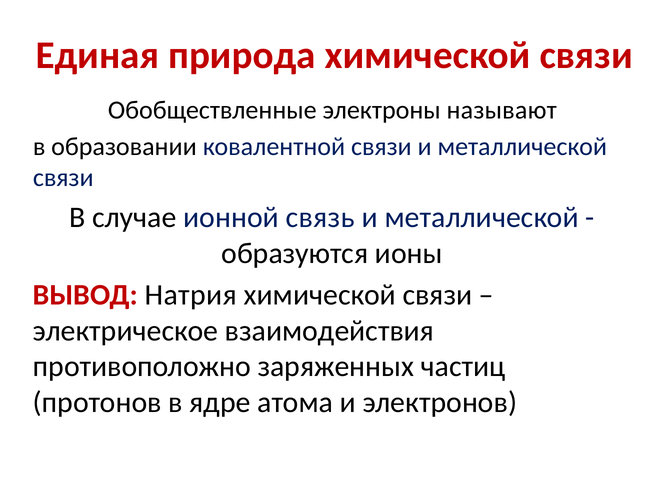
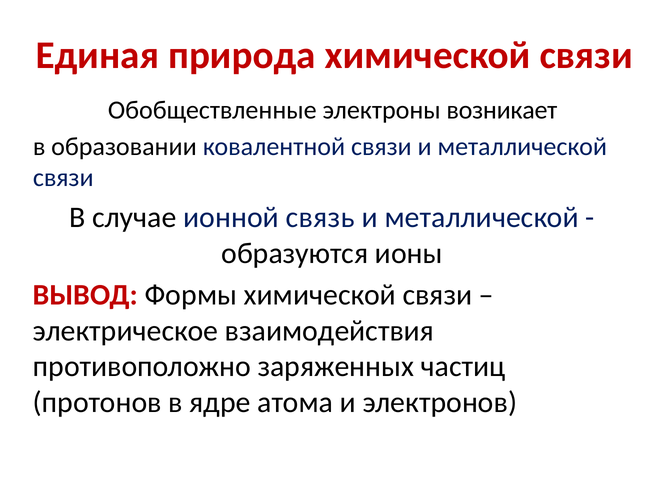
называют: называют -> возникает (502, 110)
Натрия: Натрия -> Формы (191, 295)
